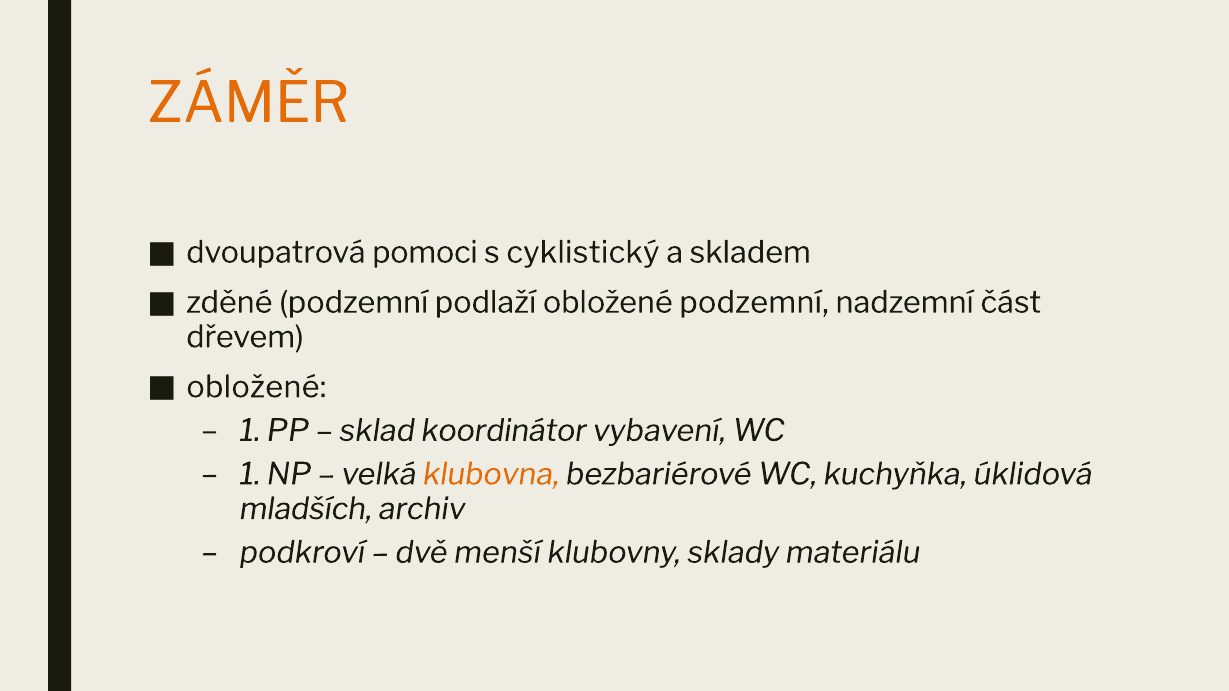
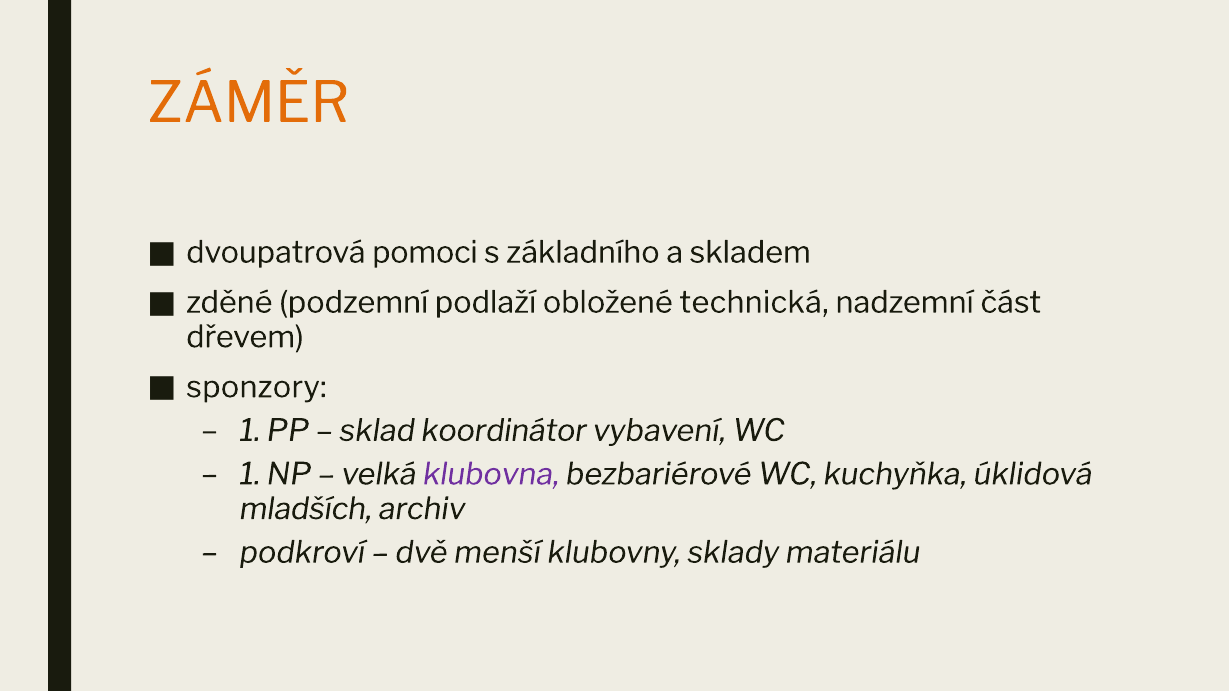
cyklistický: cyklistický -> základního (583, 253)
obložené podzemní: podzemní -> technická (754, 303)
obložené: obložené -> sponzory (256, 387)
klubovna colour: orange -> purple (491, 475)
